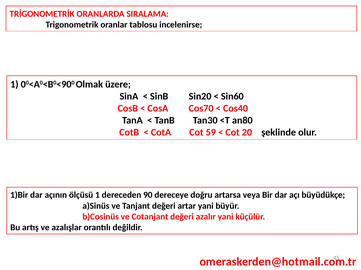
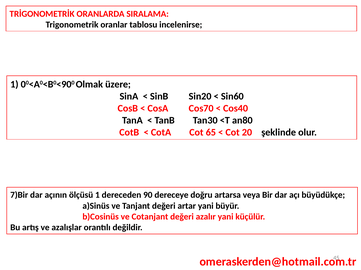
59: 59 -> 65 (211, 133)
1)Bir: 1)Bir -> 7)Bir (19, 196)
